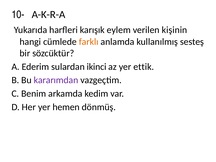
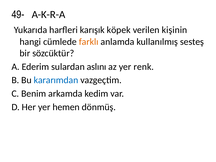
10-: 10- -> 49- (18, 14)
eylem: eylem -> köpek (119, 30)
ikinci: ikinci -> aslını (97, 67)
ettik: ettik -> renk (144, 67)
kararımdan colour: purple -> blue (56, 80)
